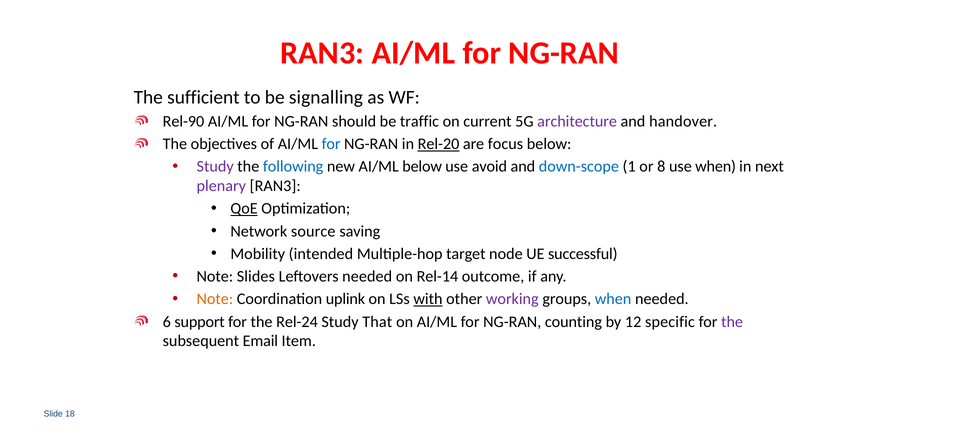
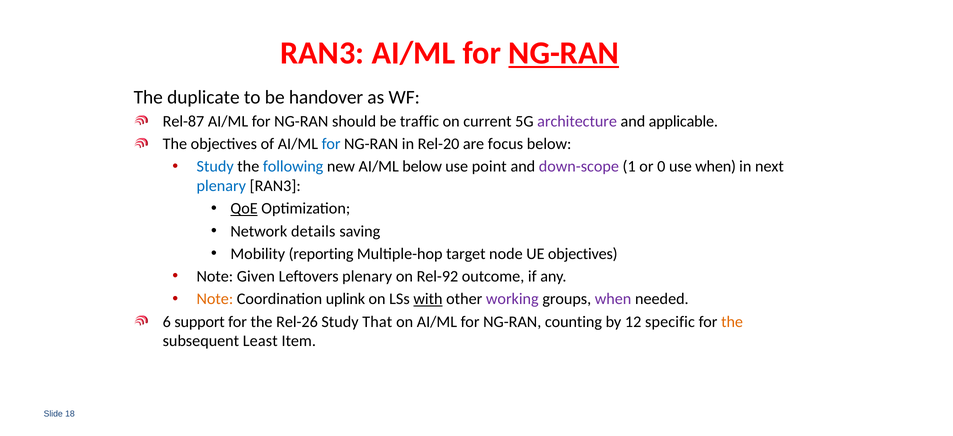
NG-RAN underline: none -> present (564, 53)
sufficient: sufficient -> duplicate (203, 97)
signalling: signalling -> handover (326, 97)
Rel-90: Rel-90 -> Rel-87 (183, 121)
handover: handover -> applicable (683, 121)
Rel-20 underline: present -> none (439, 144)
Study colour: purple -> blue (215, 167)
avoid: avoid -> point (489, 167)
down-scope colour: blue -> purple (579, 167)
8: 8 -> 0 (661, 167)
plenary colour: purple -> blue (221, 186)
source: source -> details (313, 231)
intended: intended -> reporting (321, 254)
UE successful: successful -> objectives (583, 254)
Slides: Slides -> Given (256, 276)
Leftovers needed: needed -> plenary (367, 276)
Rel-14: Rel-14 -> Rel-92 (437, 276)
when colour: blue -> purple (613, 299)
Rel-24: Rel-24 -> Rel-26 (297, 322)
the colour: purple -> orange (732, 322)
Email: Email -> Least (260, 341)
